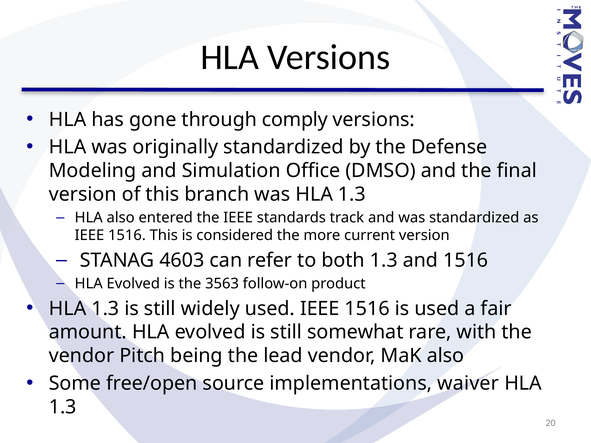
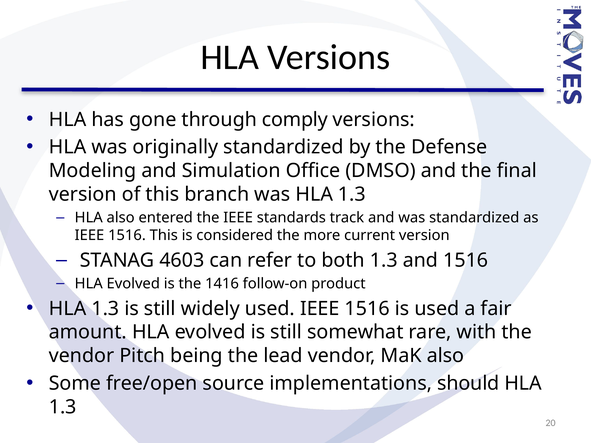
3563: 3563 -> 1416 (222, 284)
waiver: waiver -> should (468, 384)
